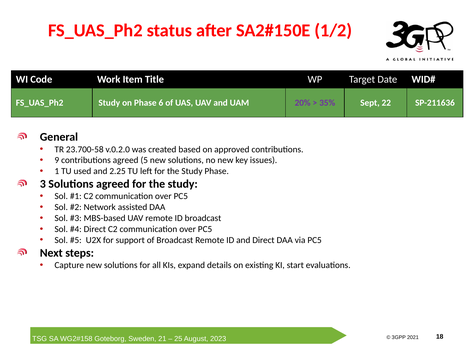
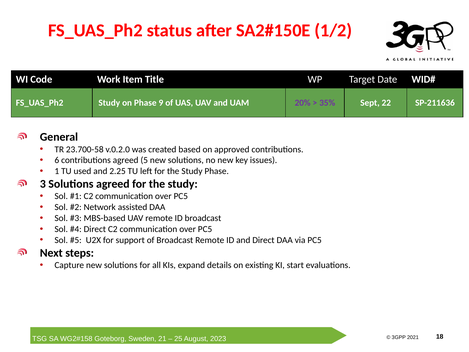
6: 6 -> 9 (161, 103)
9: 9 -> 6 (57, 160)
